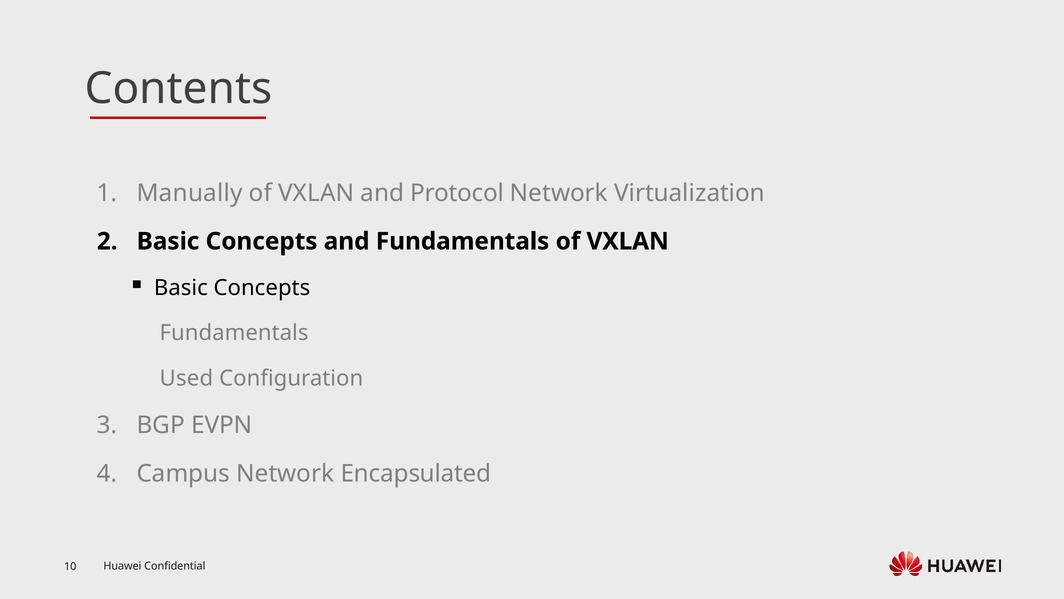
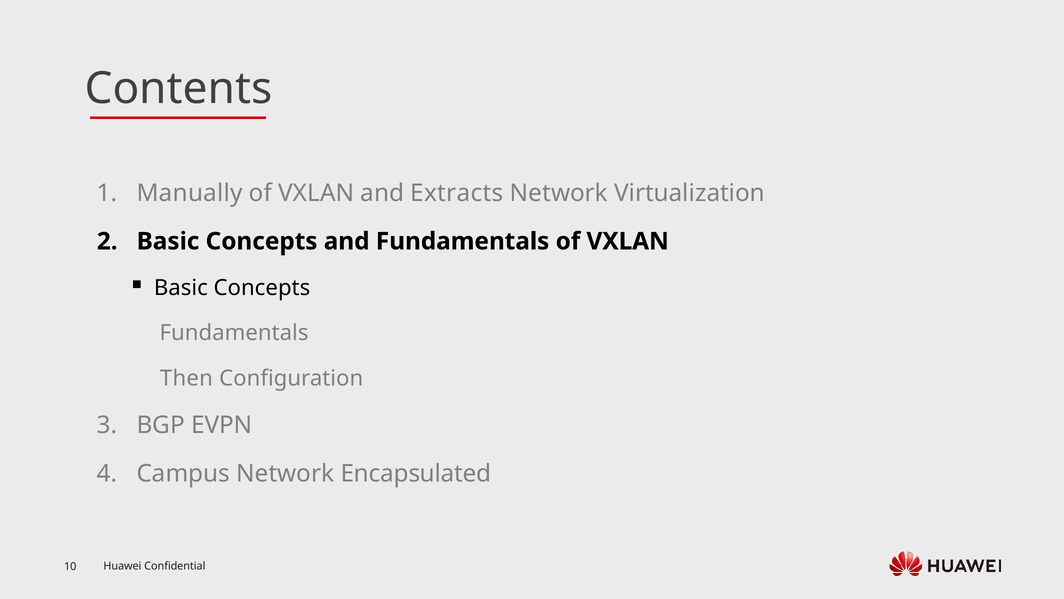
Protocol: Protocol -> Extracts (457, 193)
Used: Used -> Then (186, 378)
